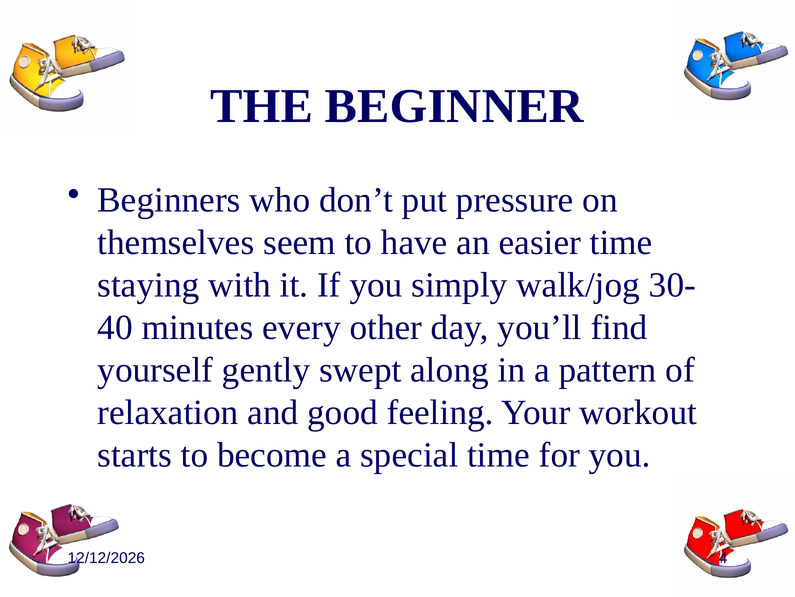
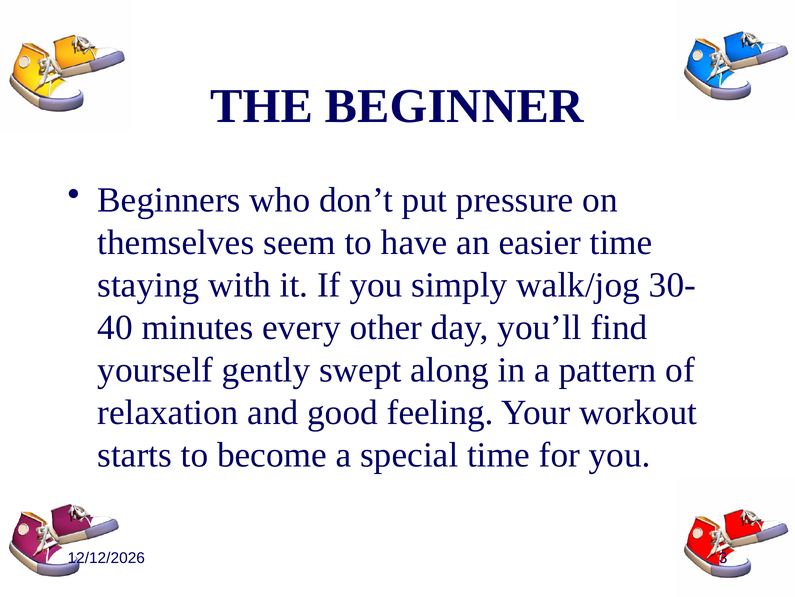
4: 4 -> 3 (723, 558)
